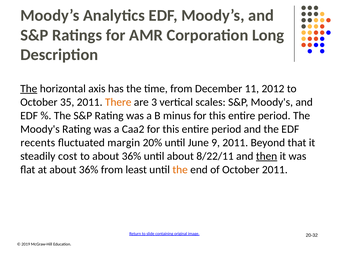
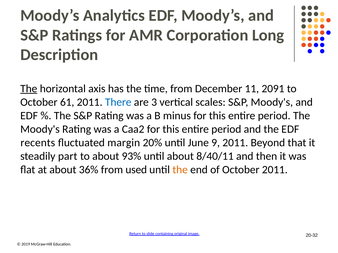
2012: 2012 -> 2091 (273, 89)
35: 35 -> 61 (67, 102)
There colour: orange -> blue (118, 102)
cost: cost -> part (68, 156)
to about 36%: 36% -> 93% (132, 156)
8/22/11: 8/22/11 -> 8/40/11 (215, 156)
then underline: present -> none (267, 156)
least: least -> used (136, 170)
